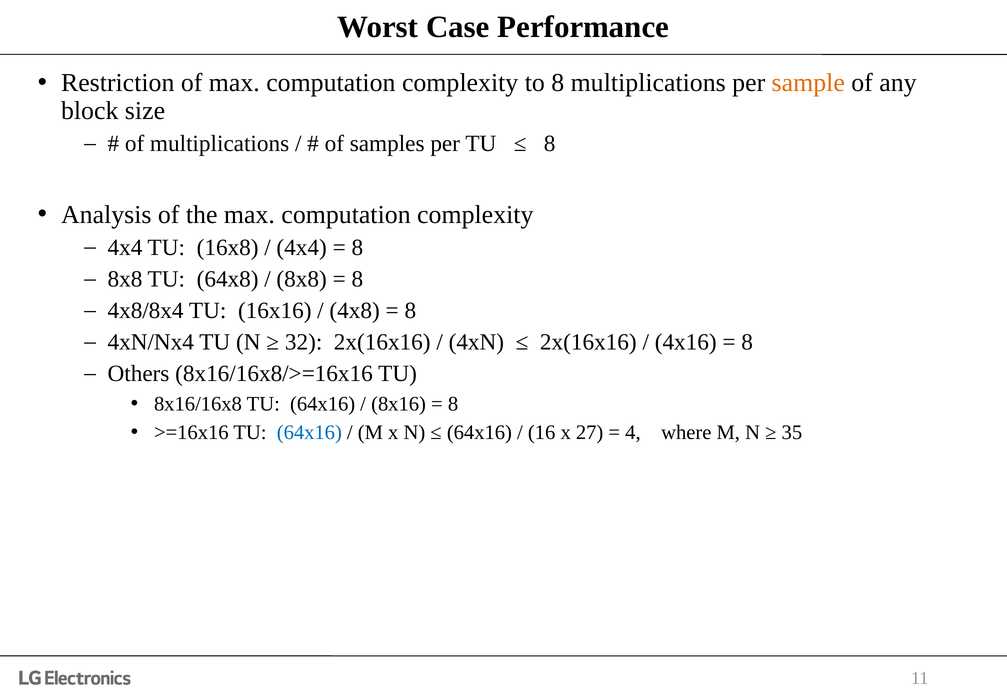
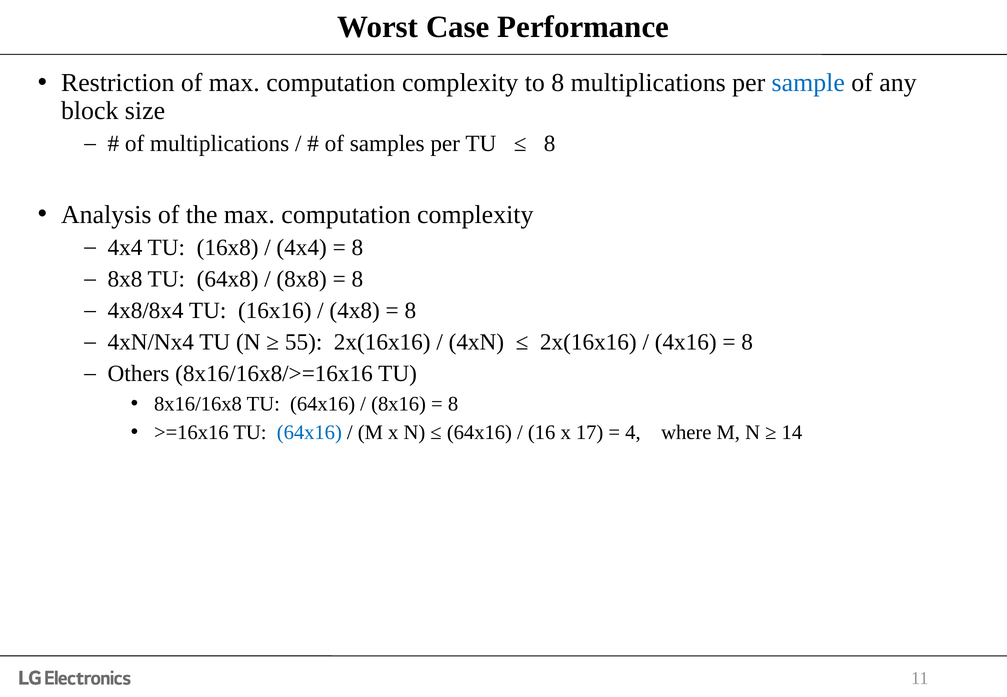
sample colour: orange -> blue (808, 83)
32: 32 -> 55 (304, 342)
27: 27 -> 17 (590, 432)
35: 35 -> 14 (792, 432)
